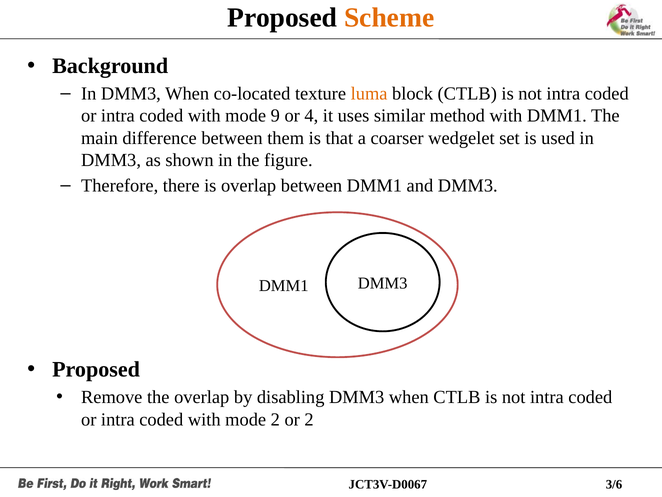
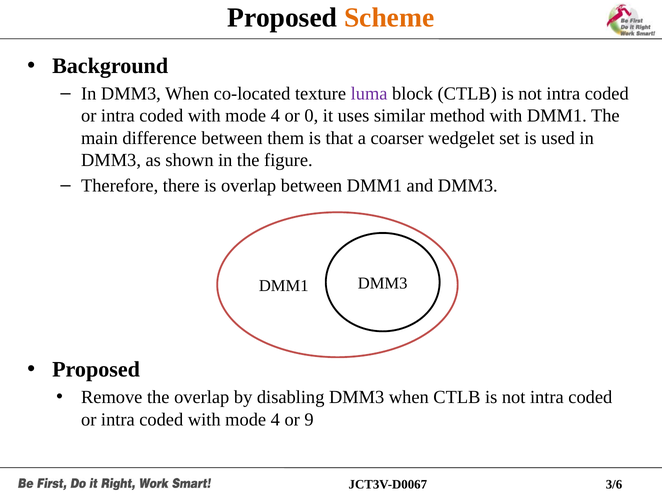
luma colour: orange -> purple (369, 94)
9: 9 -> 4 (275, 116)
4: 4 -> 0 (311, 116)
2: 2 -> 4 (275, 419)
or 2: 2 -> 9 (309, 419)
